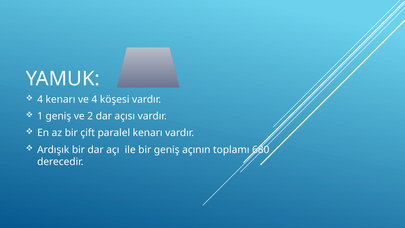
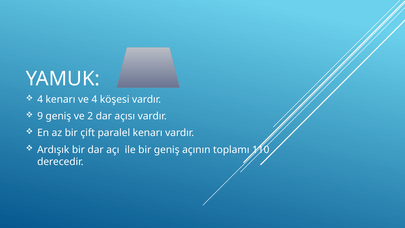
1: 1 -> 9 (40, 116)
680: 680 -> 110 (261, 150)
